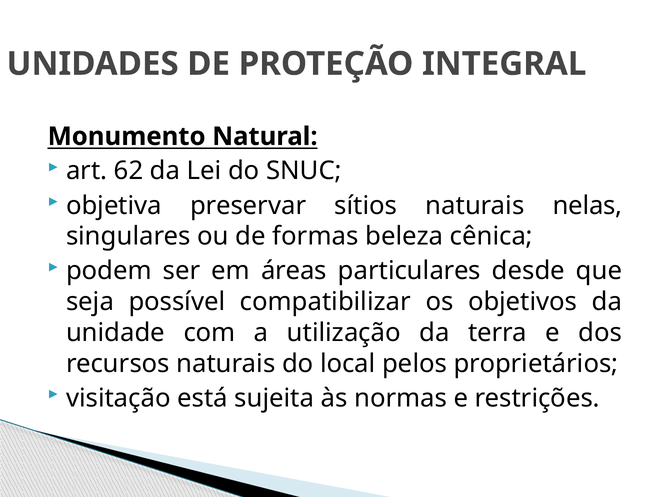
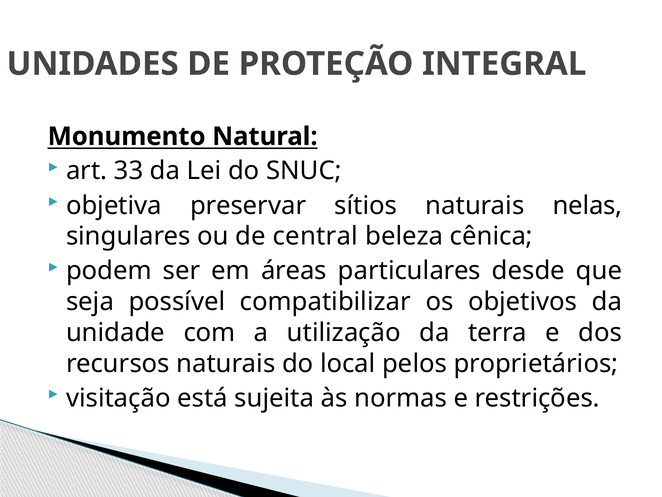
62: 62 -> 33 (129, 171)
formas: formas -> central (315, 236)
